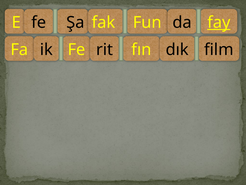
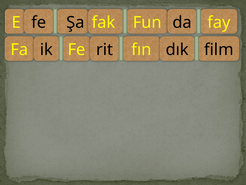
fay underline: present -> none (219, 22)
